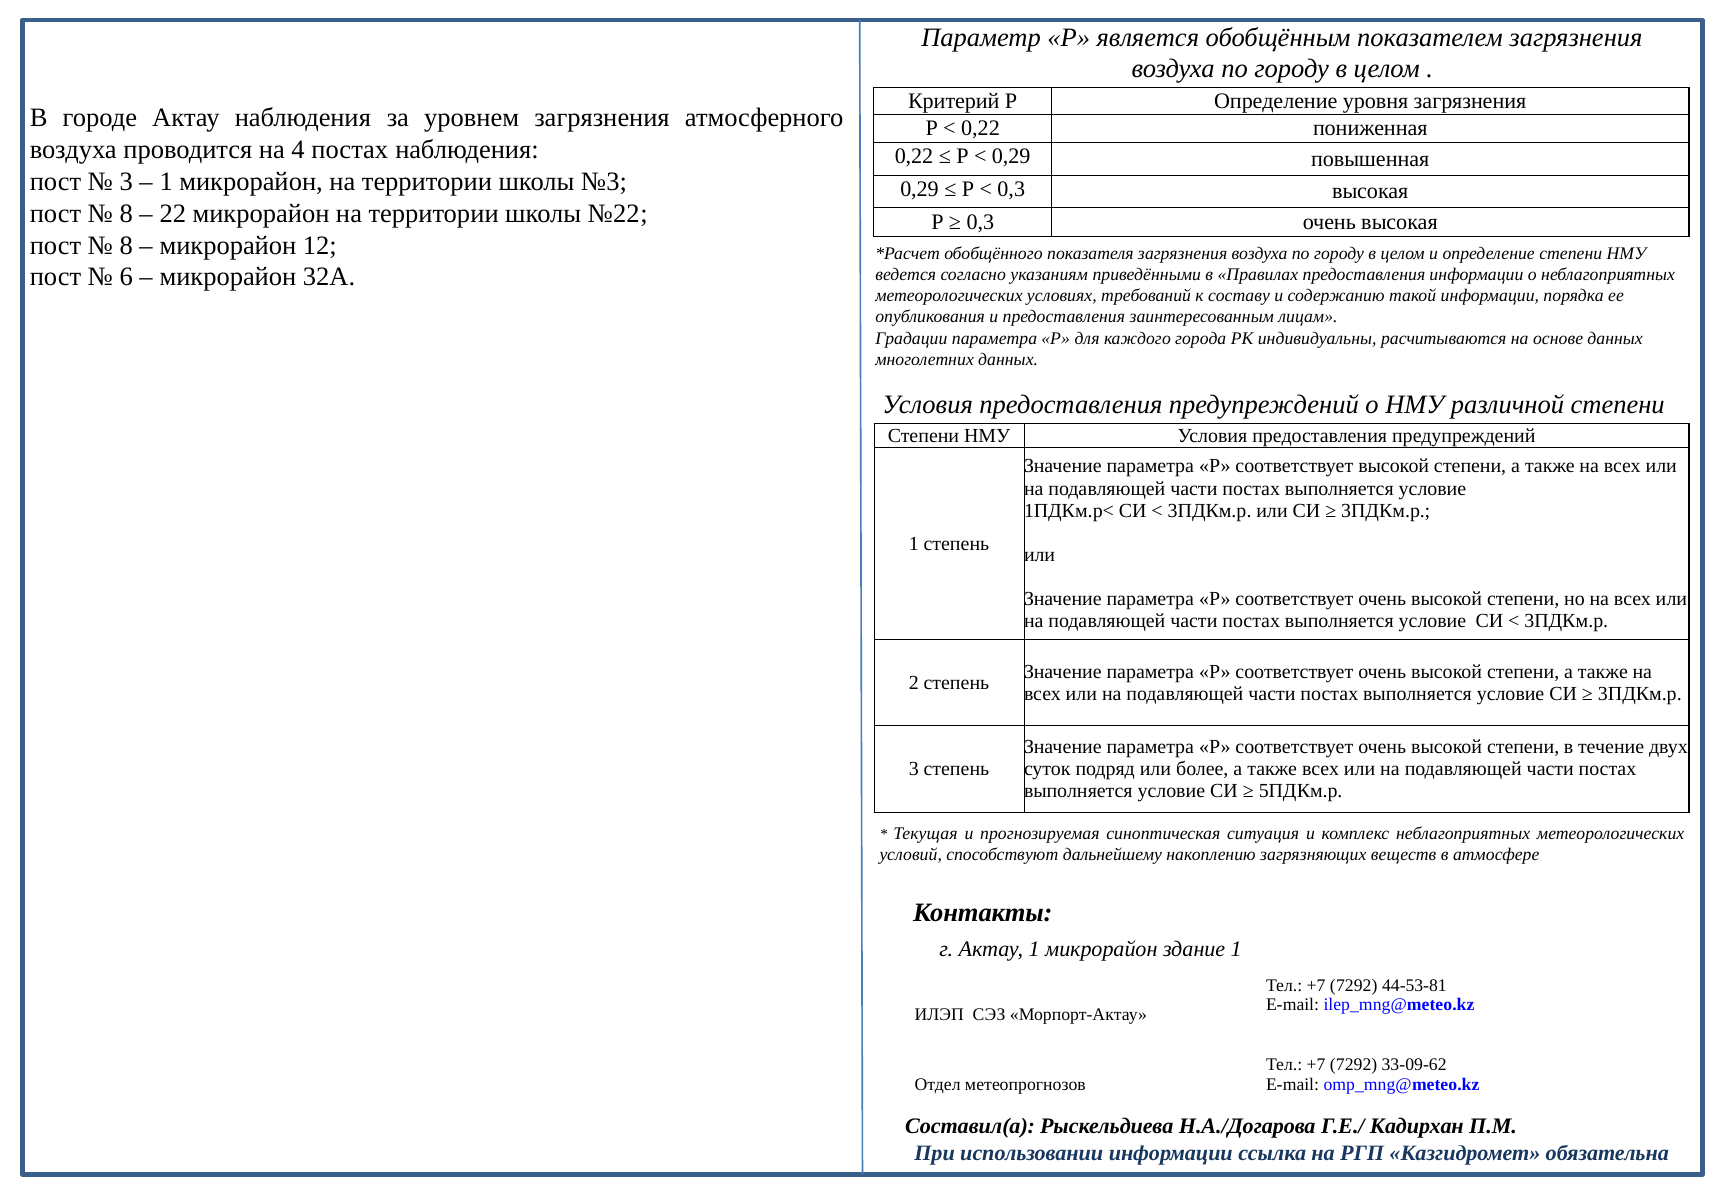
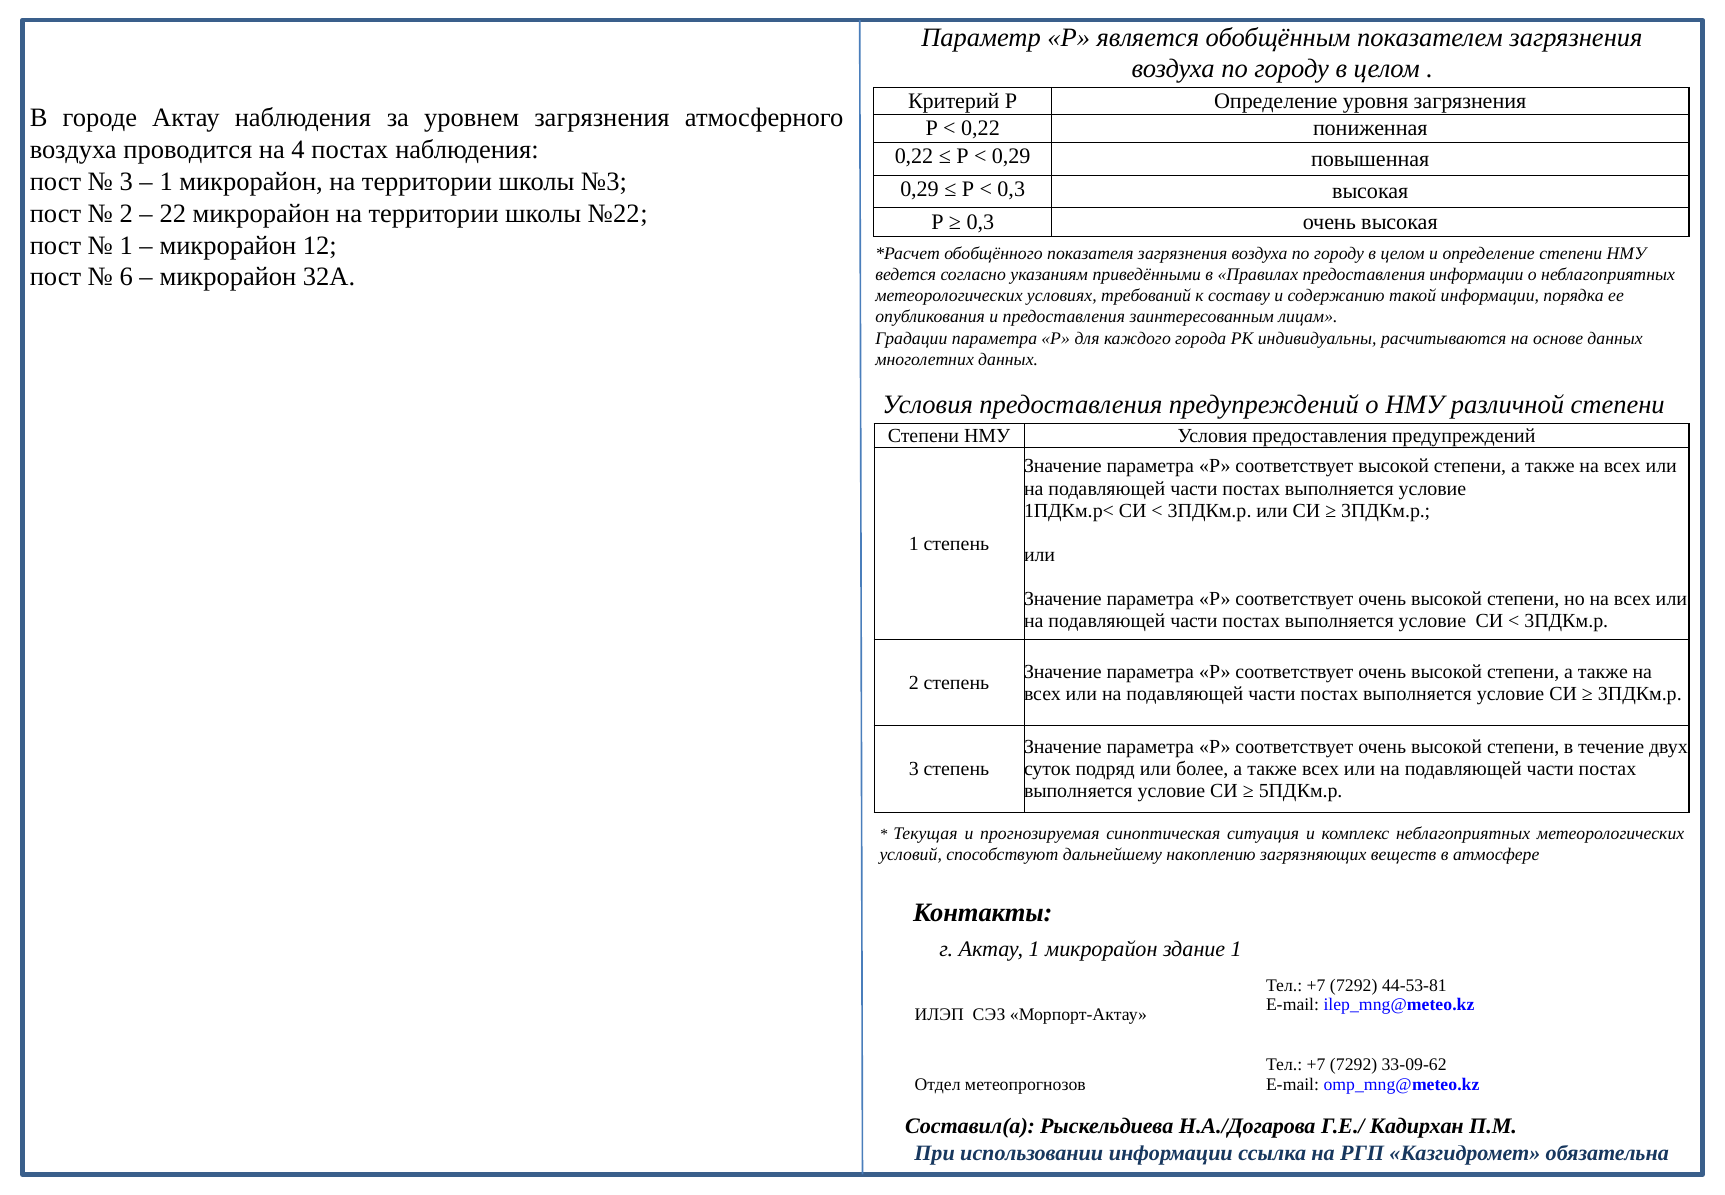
8: 8 -> 2 (126, 213)
8: 8 -> 1 (126, 245)
